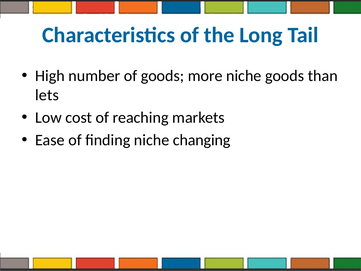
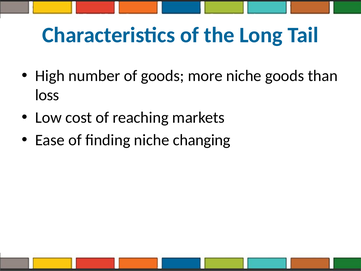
lets: lets -> loss (47, 95)
